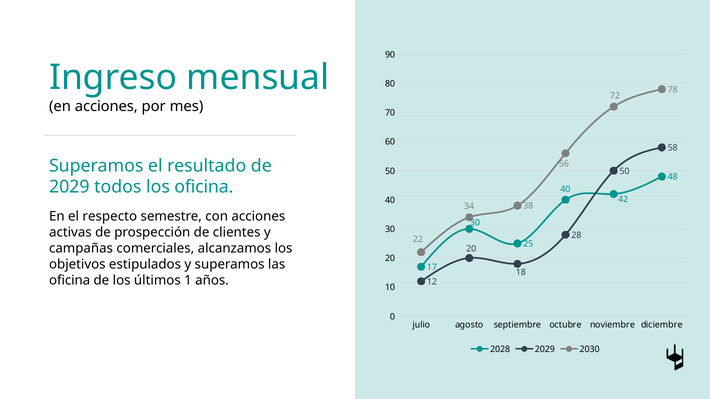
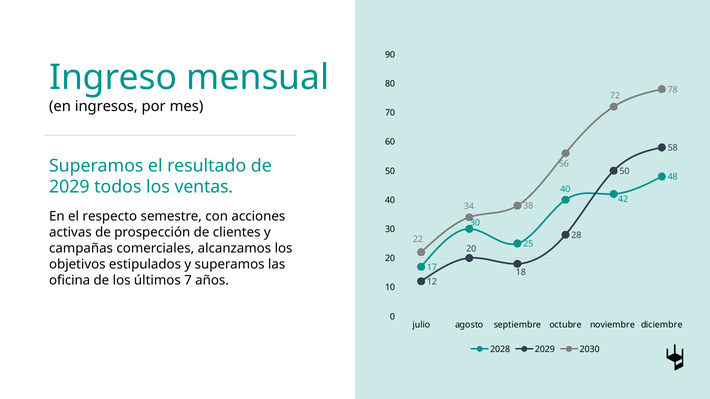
en acciones: acciones -> ingresos (106, 107)
los oficina: oficina -> ventas (204, 187)
1: 1 -> 7 (188, 280)
